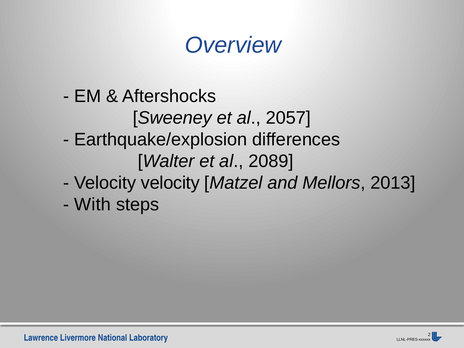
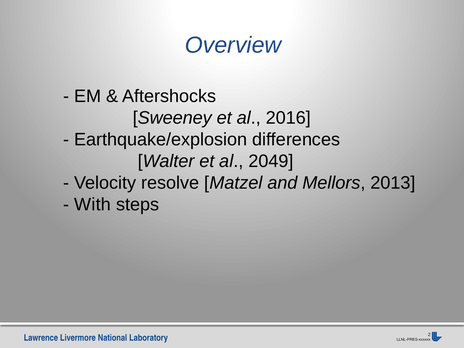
2057: 2057 -> 2016 (288, 118)
2089: 2089 -> 2049 (271, 161)
Velocity velocity: velocity -> resolve (170, 183)
